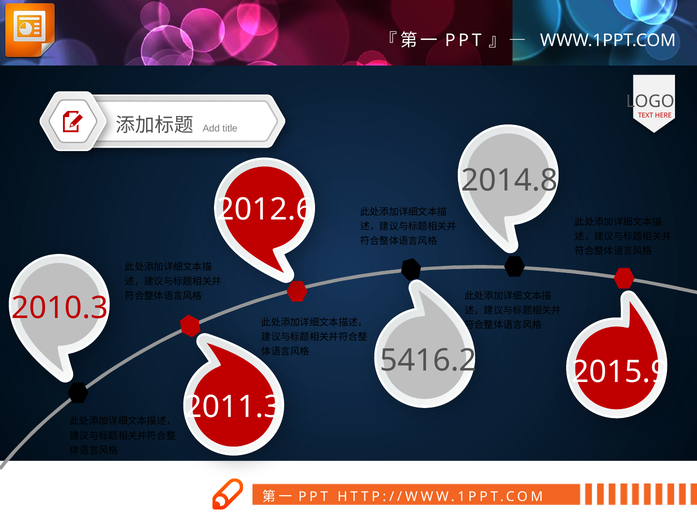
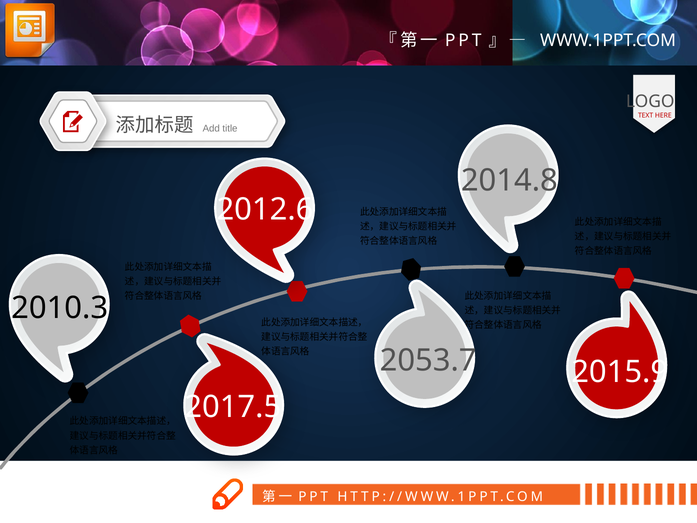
2010.3 colour: red -> black (60, 308)
5416.2: 5416.2 -> 2053.7 (428, 360)
2011.3: 2011.3 -> 2017.5 (233, 407)
